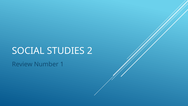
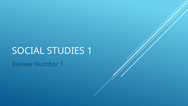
STUDIES 2: 2 -> 1 (90, 51)
